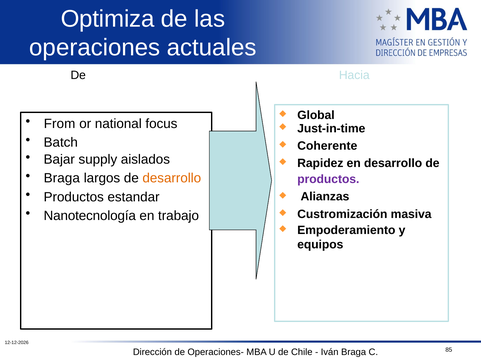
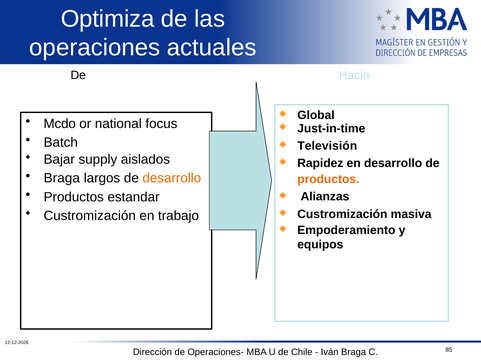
From: From -> Mcdo (60, 124)
Coherente: Coherente -> Televisión (327, 146)
productos colour: purple -> orange (328, 179)
Nanotecnología: Nanotecnología -> Custromización (90, 216)
